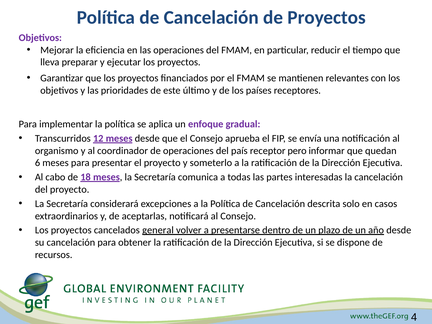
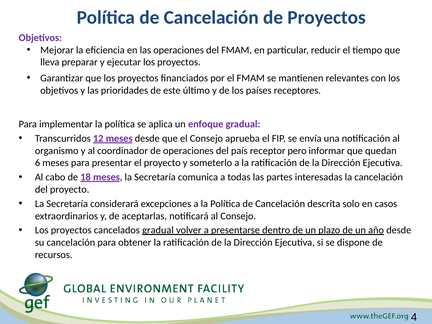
cancelados general: general -> gradual (158, 230)
